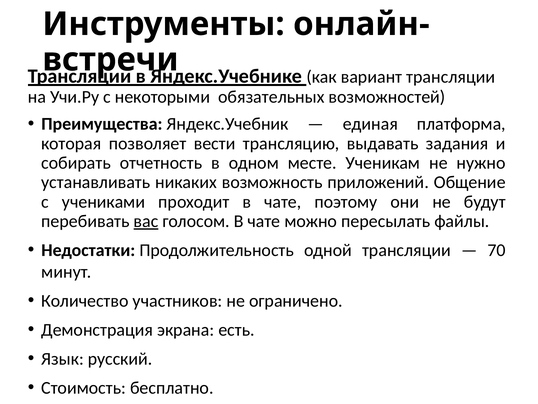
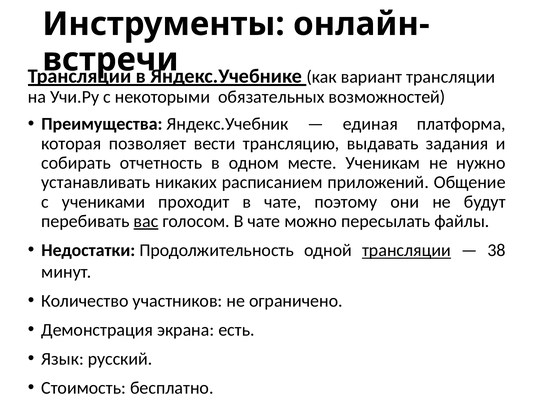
возможность: возможность -> расписанием (272, 182)
трансляции underline: none -> present (406, 250)
70: 70 -> 38 (497, 250)
